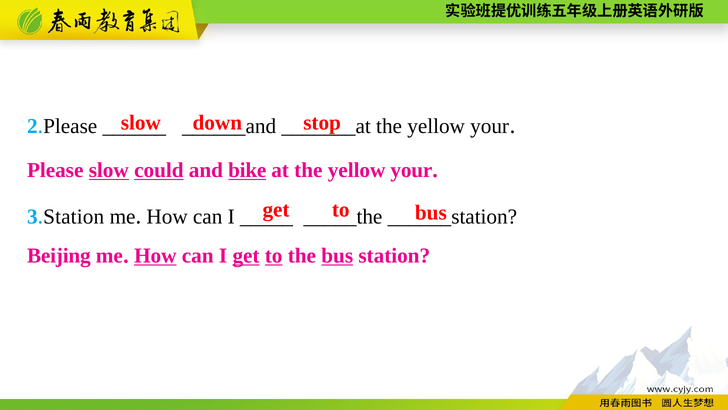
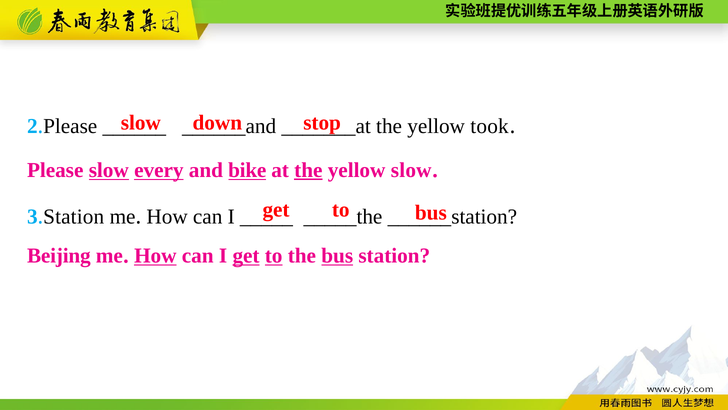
your: your -> took (490, 126)
could: could -> every (159, 170)
the underline: none -> present (308, 170)
your: your -> slow (411, 170)
